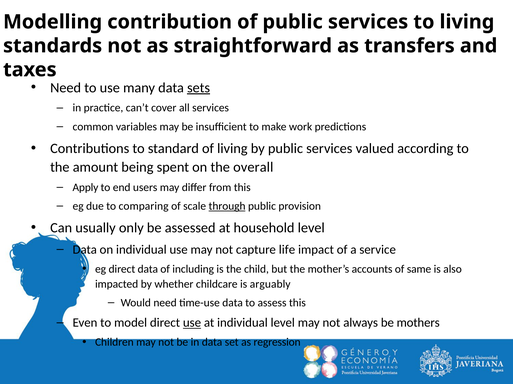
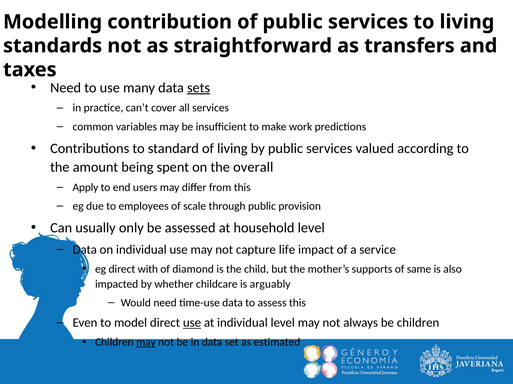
comparing: comparing -> employees (144, 206)
through underline: present -> none (227, 206)
direct data: data -> with (148, 269)
including: including -> diamond (193, 269)
accounts: accounts -> supports (372, 269)
be mothers: mothers -> children (418, 323)
may underline: none -> present (146, 343)
regression: regression -> estimated (277, 343)
